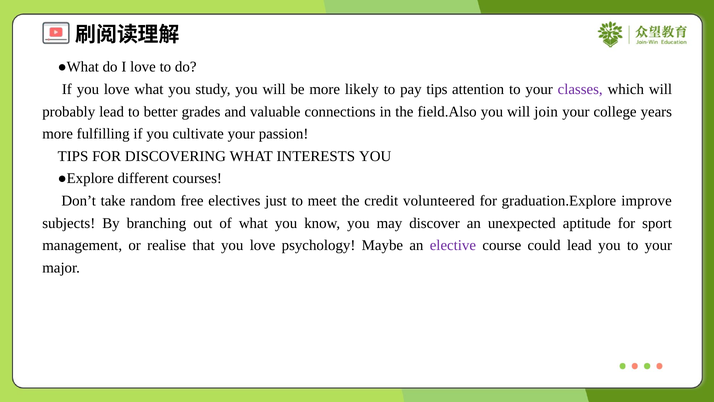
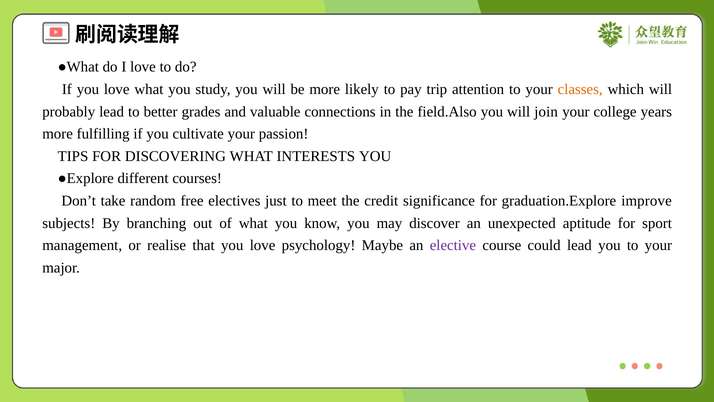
pay tips: tips -> trip (437, 89)
classes colour: purple -> orange (580, 89)
volunteered: volunteered -> significance (439, 201)
